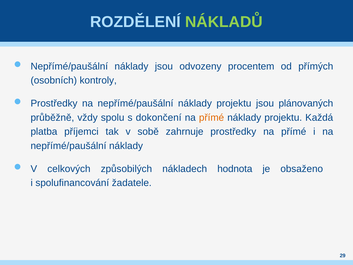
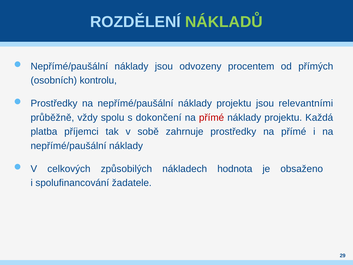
kontroly: kontroly -> kontrolu (98, 80)
plánovaných: plánovaných -> relevantními (306, 103)
přímé colour: orange -> red (212, 117)
